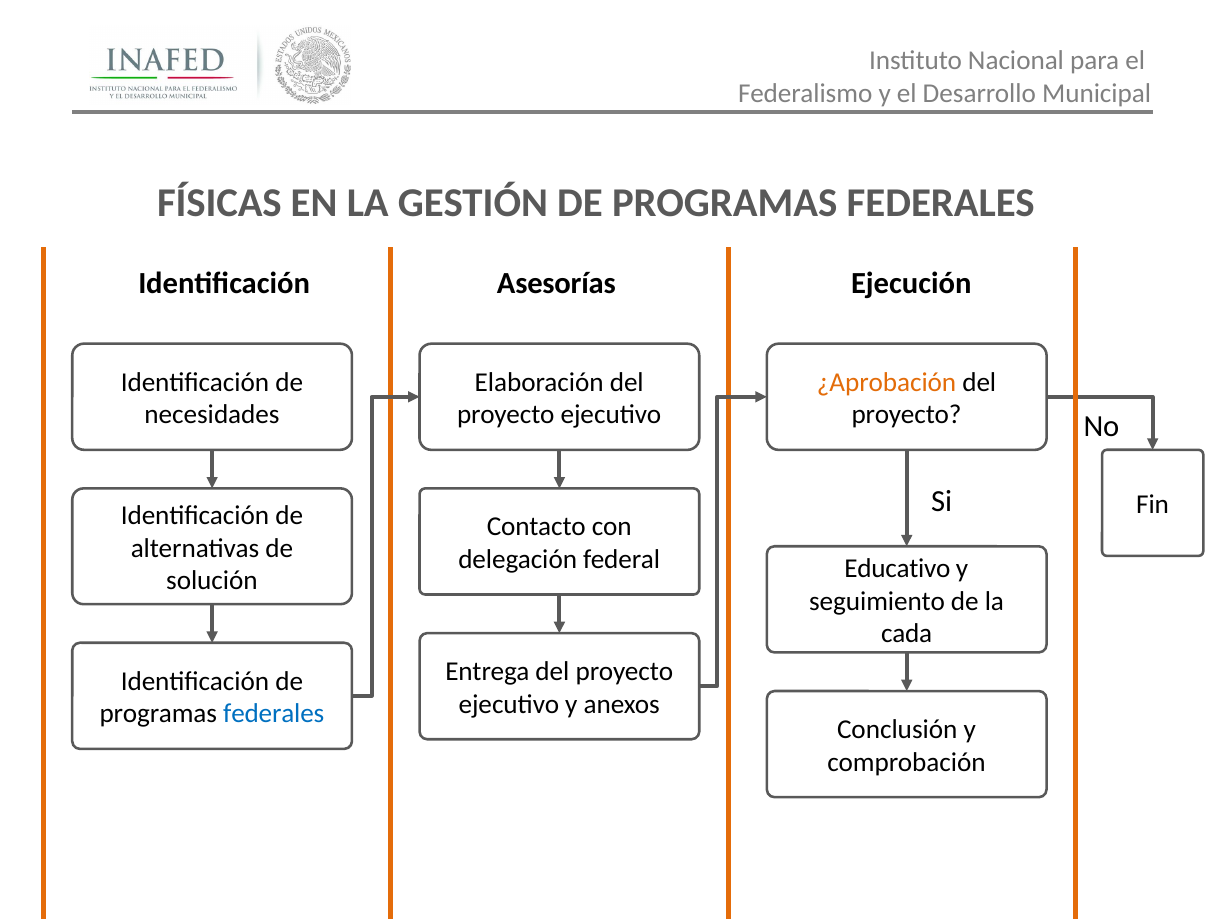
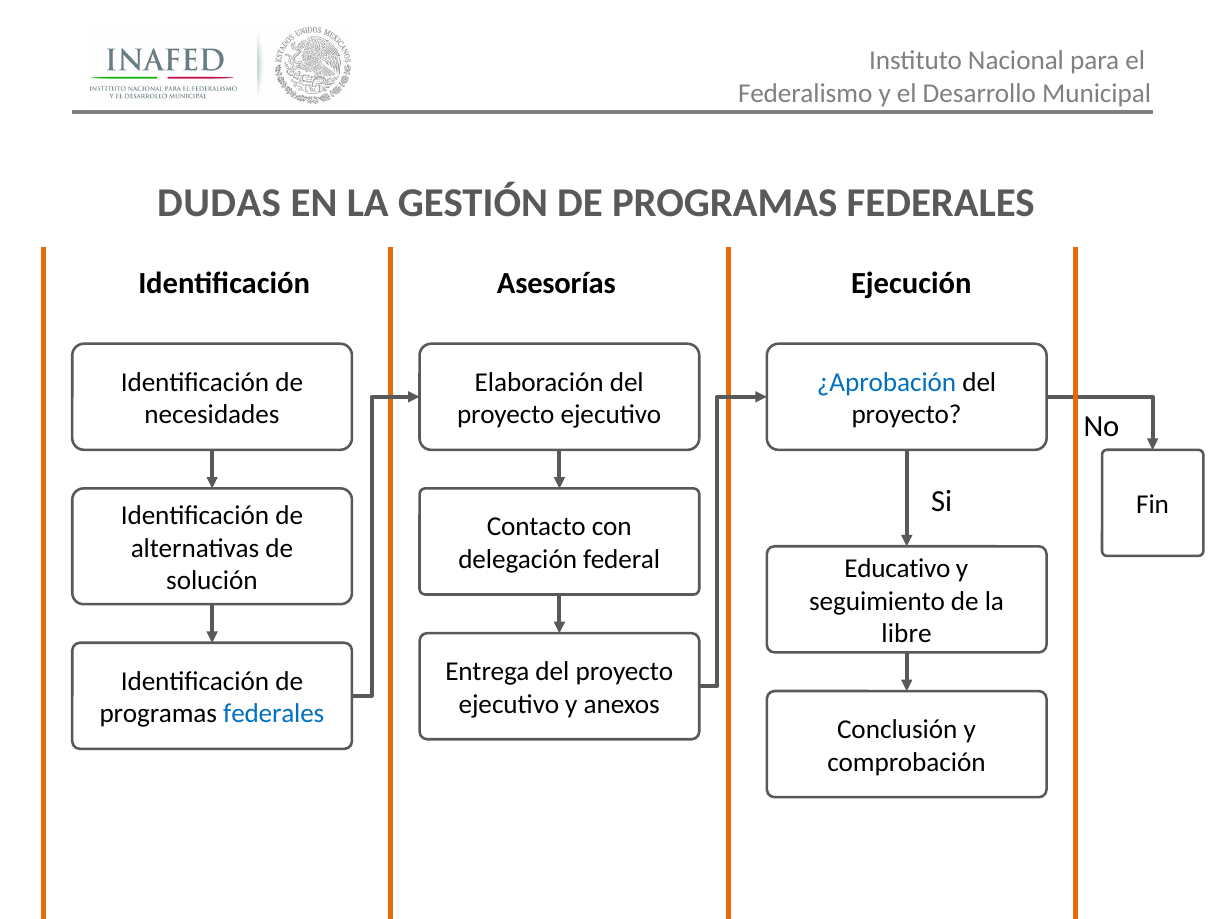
FÍSICAS: FÍSICAS -> DUDAS (219, 203)
¿Aprobación colour: orange -> blue (887, 382)
cada: cada -> libre (907, 634)
